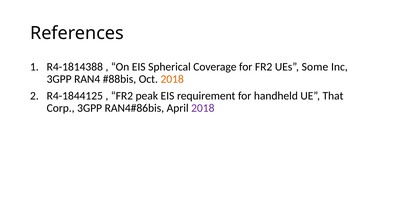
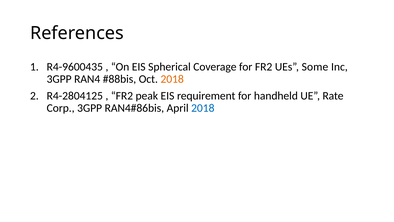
R4-1814388: R4-1814388 -> R4-9600435 (75, 67)
R4-1844125: R4-1844125 -> R4-2804125 (75, 96)
That: That -> Rate (333, 96)
2018 colour: purple -> blue (203, 108)
